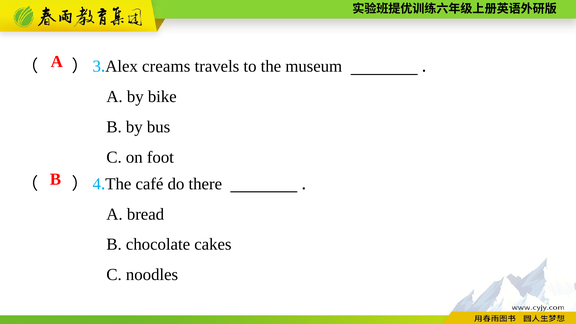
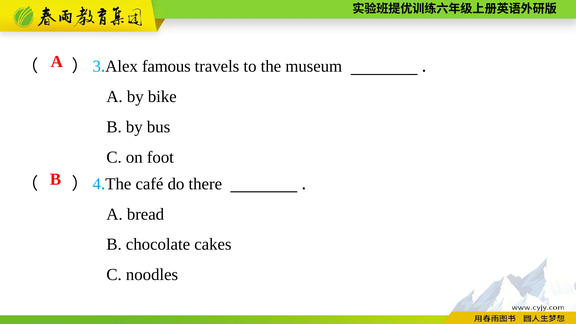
creams: creams -> famous (166, 66)
